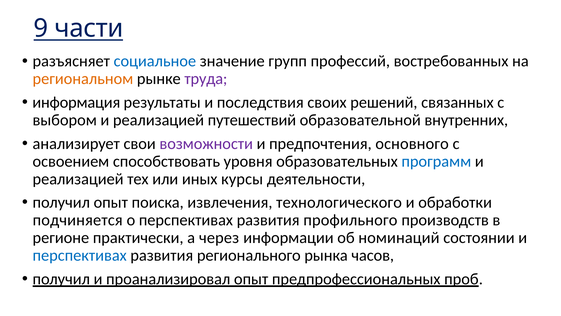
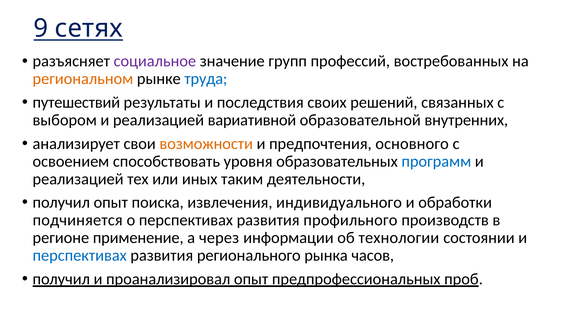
части: части -> сетях (89, 28)
социальное colour: blue -> purple (155, 61)
труда colour: purple -> blue (206, 79)
информация: информация -> путешествий (76, 102)
путешествий: путешествий -> вариативной (252, 120)
возможности colour: purple -> orange (206, 143)
курсы: курсы -> таким (242, 179)
технологического: технологического -> индивидуального (339, 202)
практически: практически -> применение (138, 237)
номинаций: номинаций -> технологии (399, 237)
